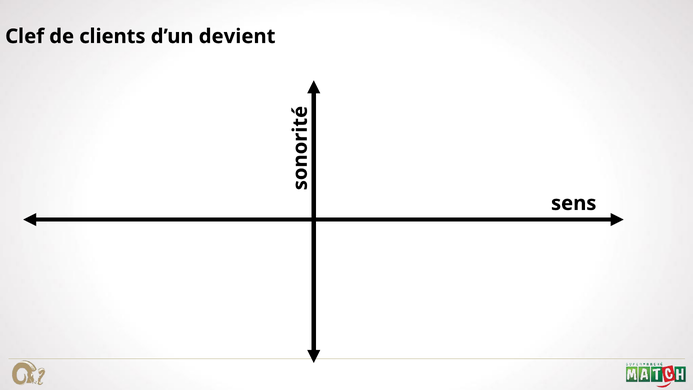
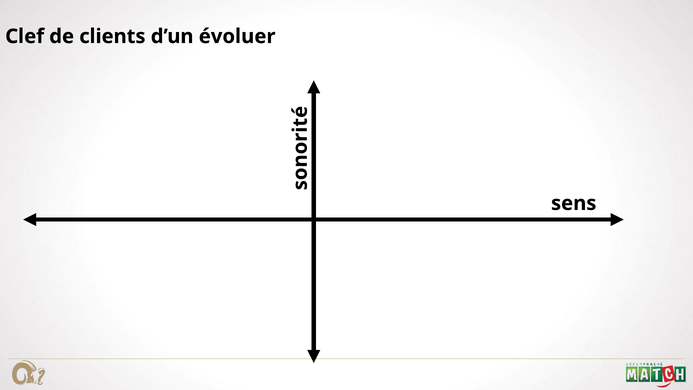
devient: devient -> évoluer (237, 36)
